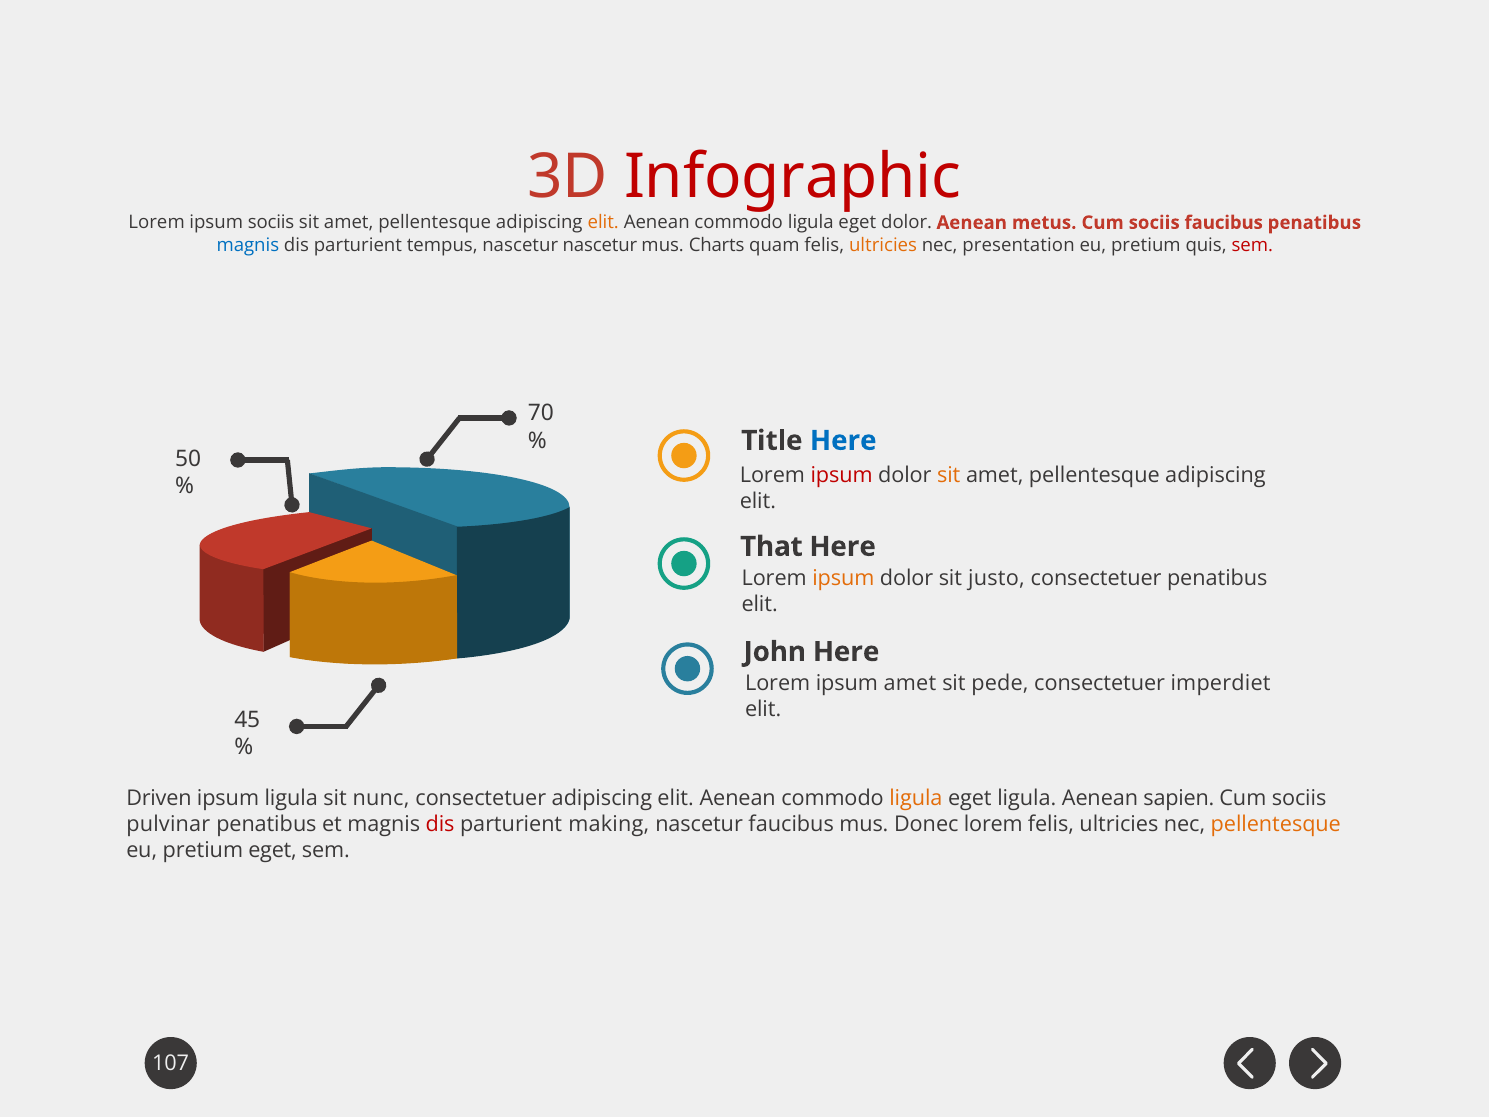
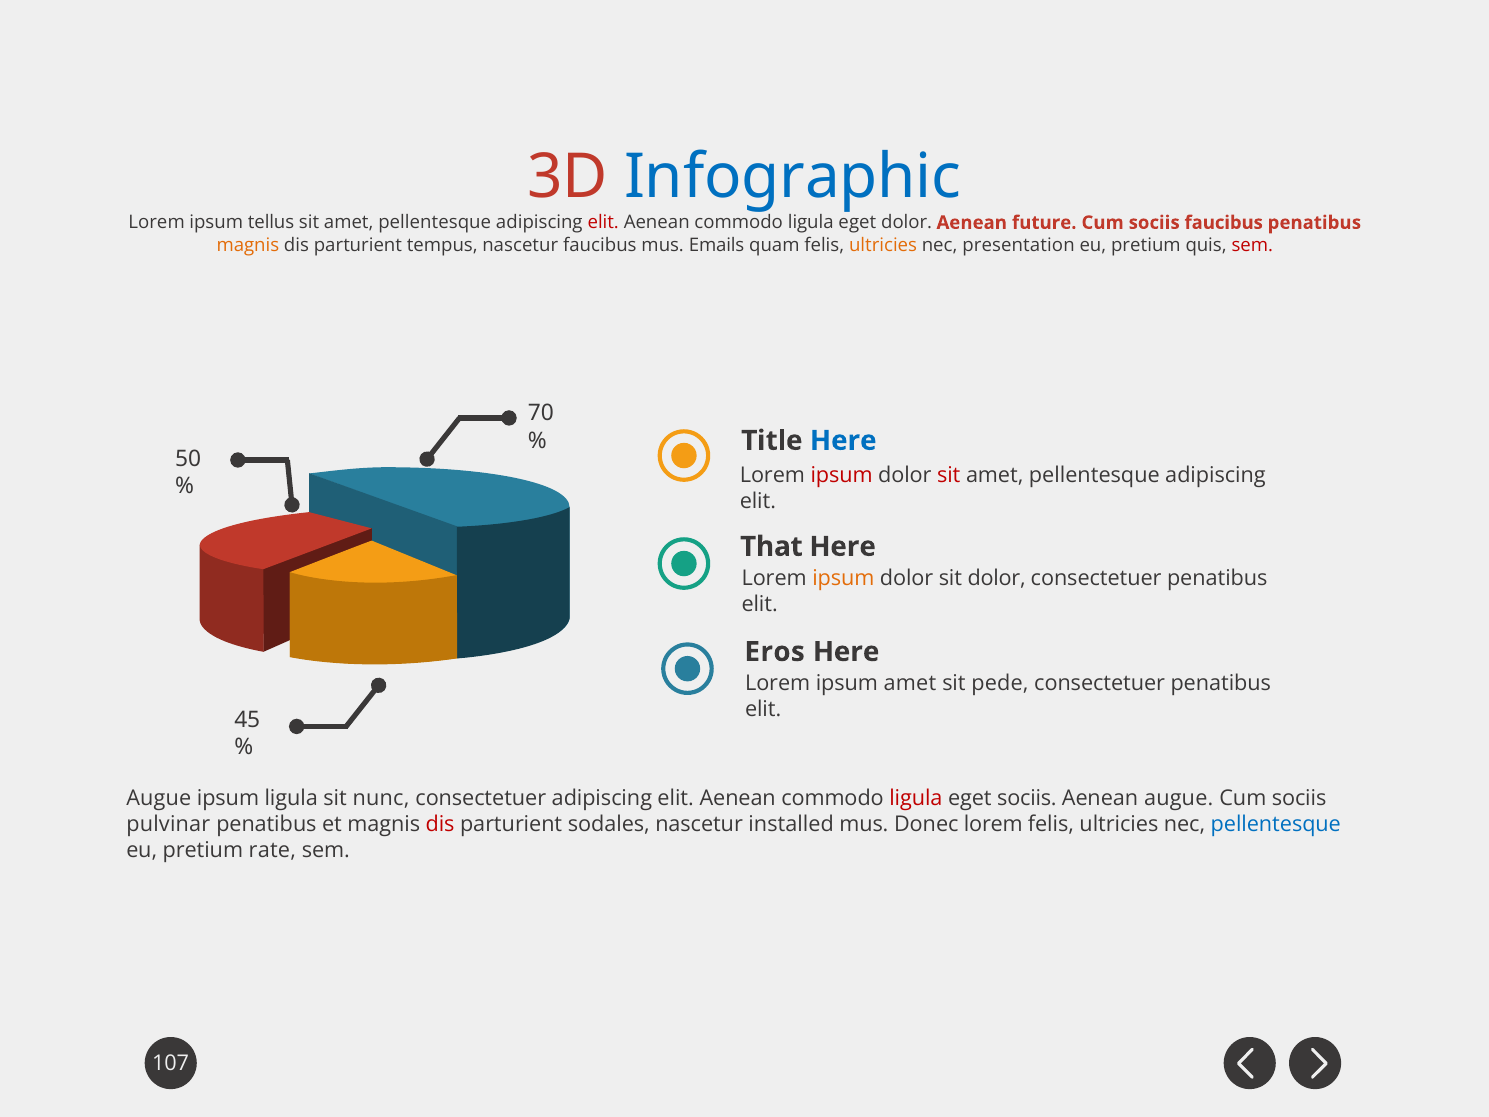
Infographic colour: red -> blue (793, 177)
ipsum sociis: sociis -> tellus (271, 223)
elit colour: orange -> red (603, 223)
metus: metus -> future (1044, 223)
magnis colour: blue -> orange (248, 245)
nascetur nascetur: nascetur -> faucibus (600, 245)
Charts: Charts -> Emails (717, 245)
sit colour: orange -> red (949, 475)
sit justo: justo -> dolor (997, 578)
John: John -> Eros (775, 652)
imperdiet: imperdiet -> penatibus (1221, 683)
Driven: Driven -> Augue (159, 798)
ligula colour: orange -> red (916, 798)
eget ligula: ligula -> sociis (1027, 798)
Aenean sapien: sapien -> augue (1179, 798)
making: making -> sodales (609, 824)
nascetur faucibus: faucibus -> installed (791, 824)
pellentesque colour: orange -> blue (1276, 824)
pretium eget: eget -> rate (272, 850)
